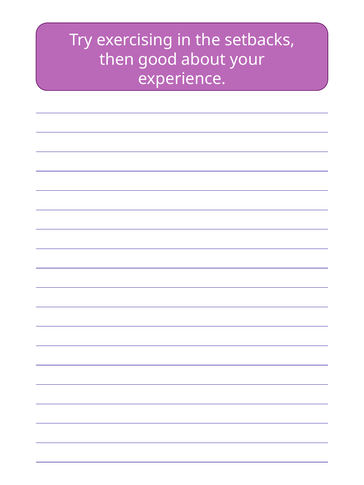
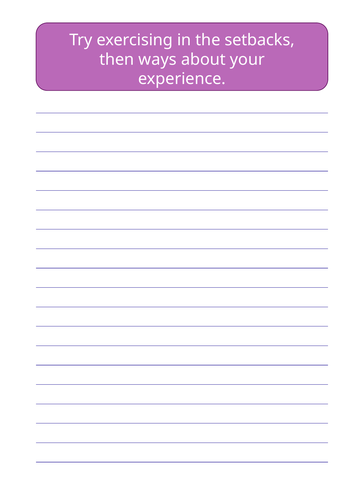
good: good -> ways (158, 59)
